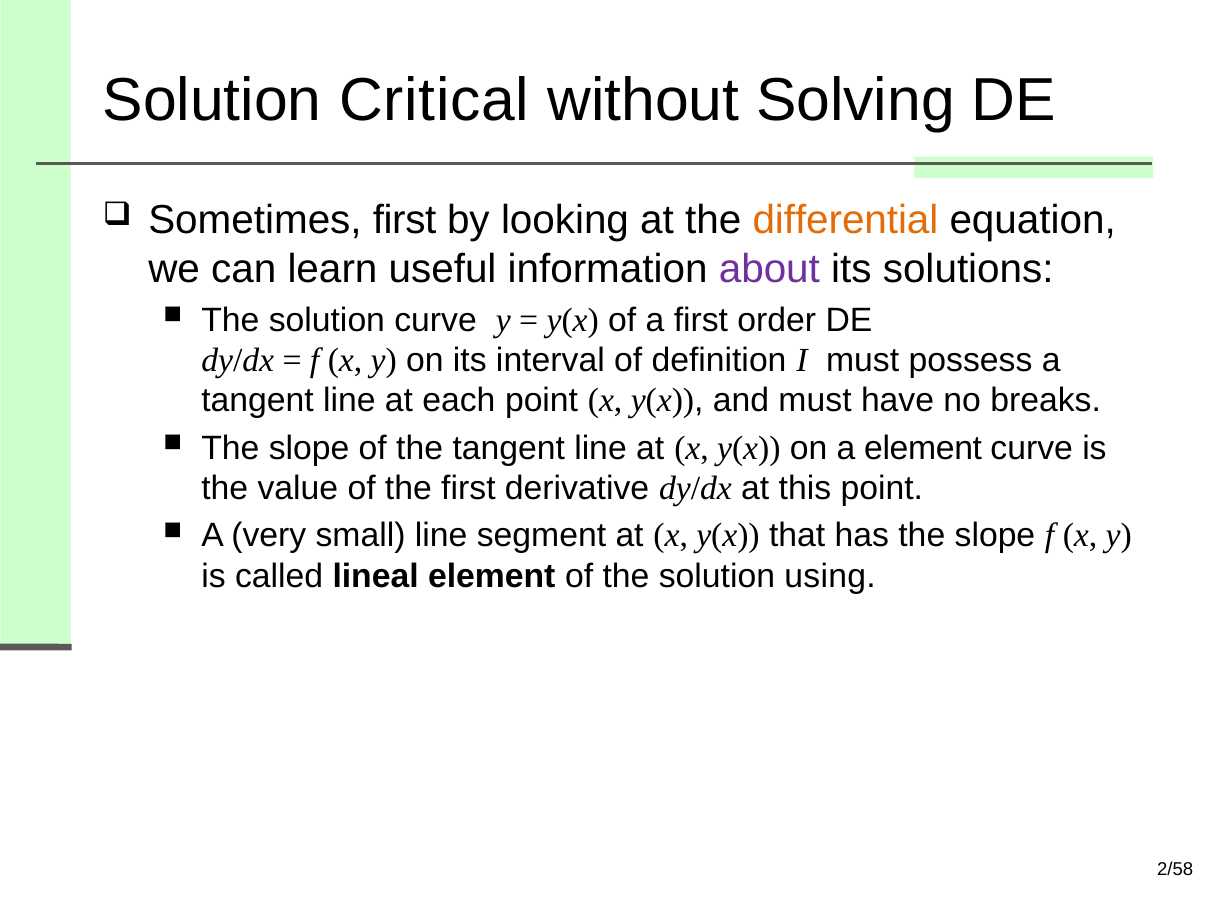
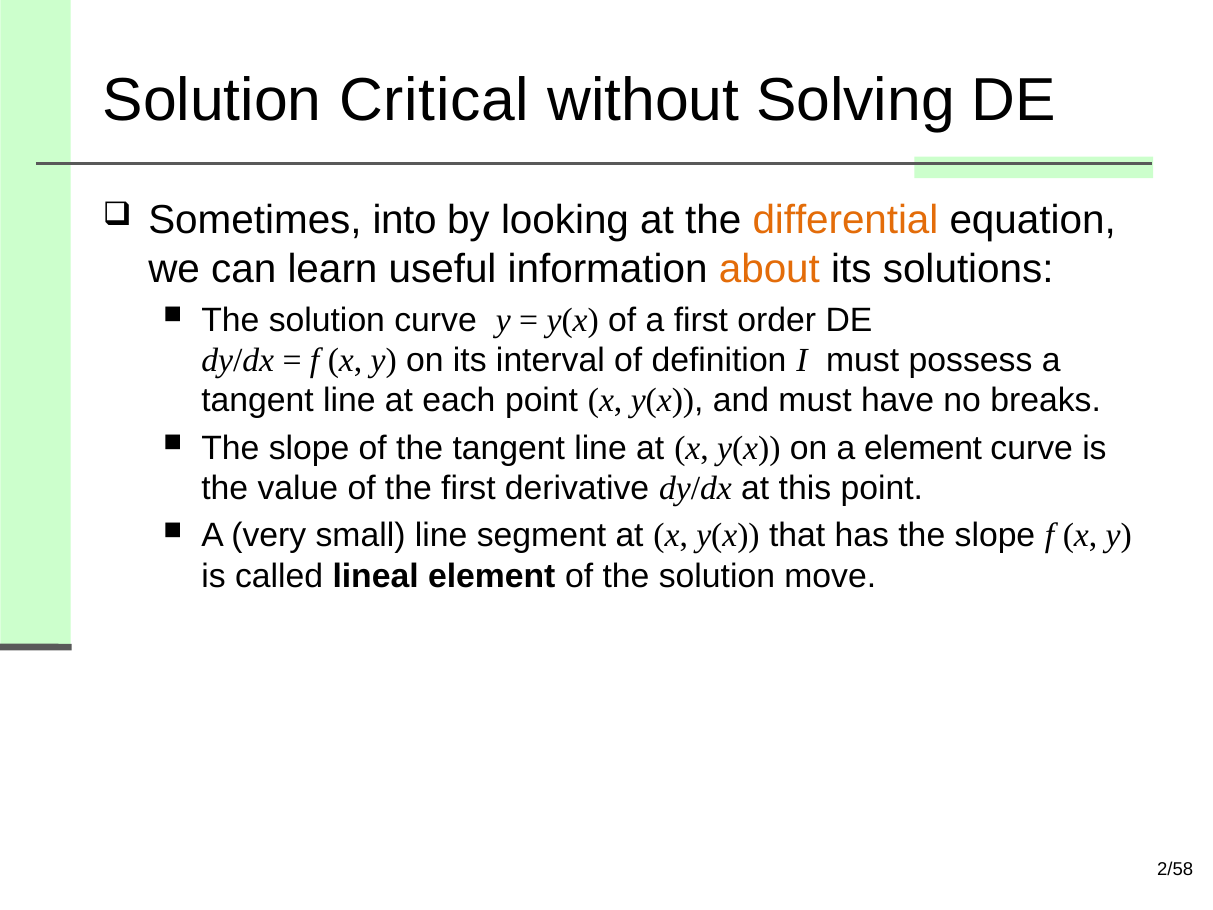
Sometimes first: first -> into (405, 221)
about colour: purple -> orange (769, 269)
using: using -> move (830, 576)
